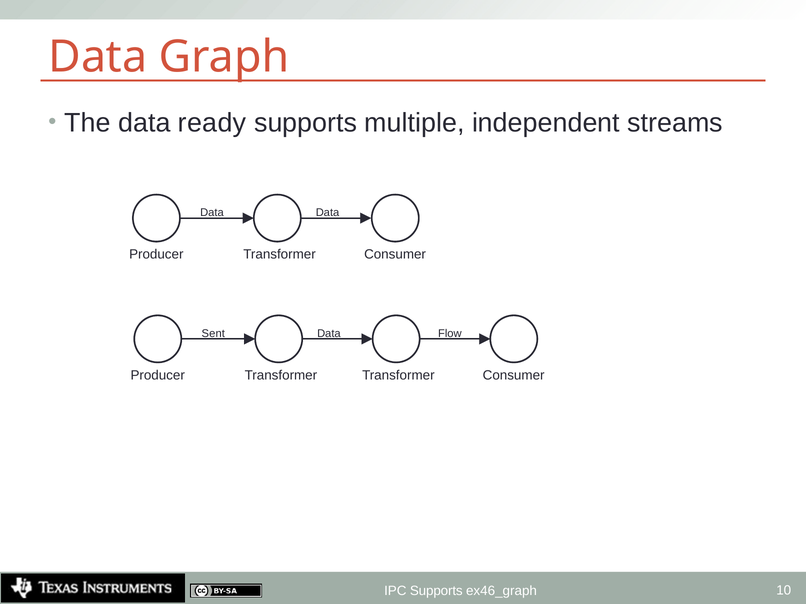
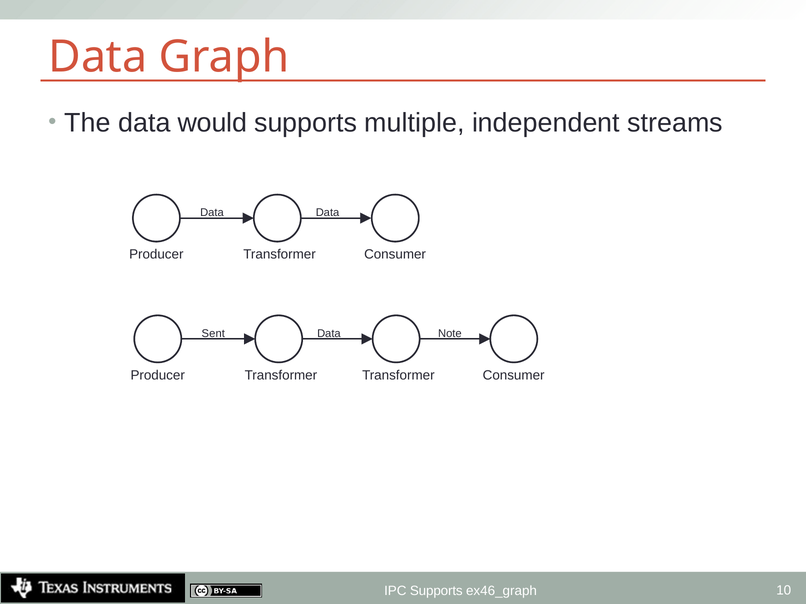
ready: ready -> would (212, 123)
Flow: Flow -> Note (450, 334)
